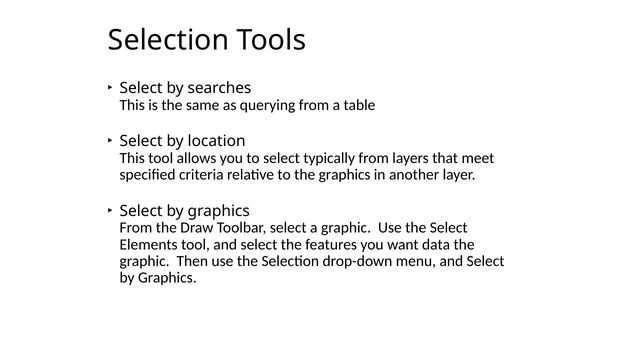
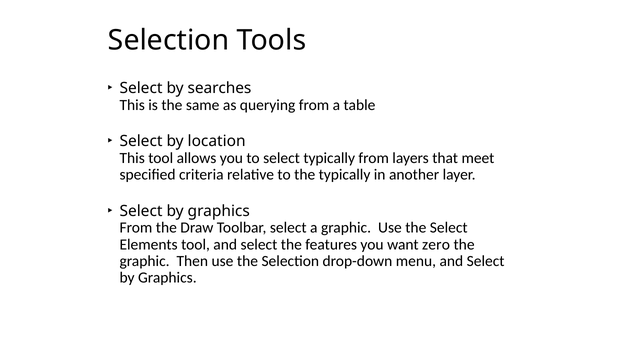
the graphics: graphics -> typically (345, 175)
data: data -> zero (436, 245)
